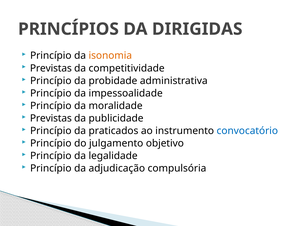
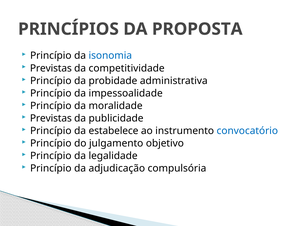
DIRIGIDAS: DIRIGIDAS -> PROPOSTA (197, 29)
isonomia colour: orange -> blue (110, 56)
praticados: praticados -> estabelece (113, 131)
